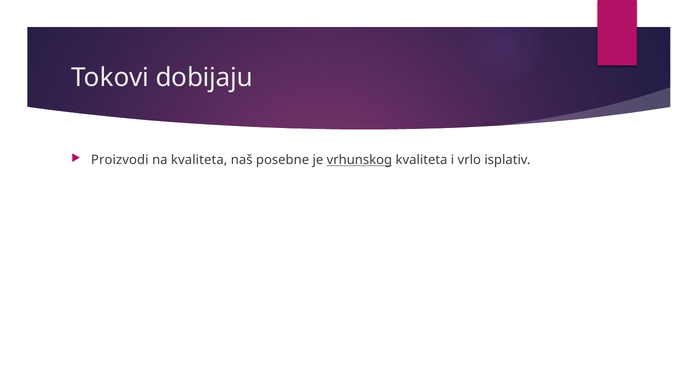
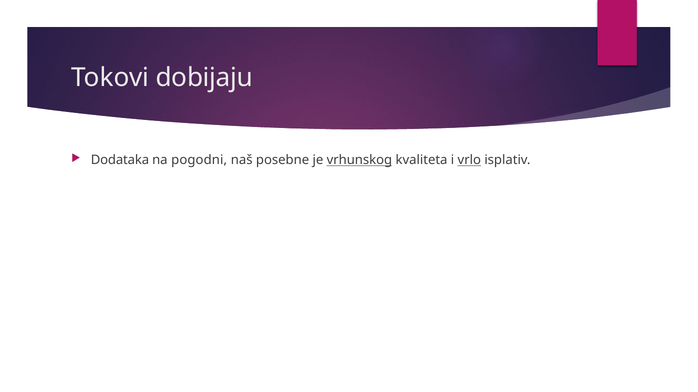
Proizvodi: Proizvodi -> Dodataka (120, 160)
na kvaliteta: kvaliteta -> pogodni (199, 160)
vrlo underline: none -> present (469, 160)
